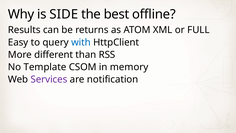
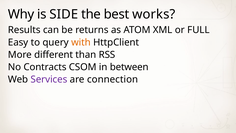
offline: offline -> works (154, 14)
with colour: blue -> orange (81, 42)
Template: Template -> Contracts (45, 67)
memory: memory -> between (129, 67)
notification: notification -> connection (113, 79)
